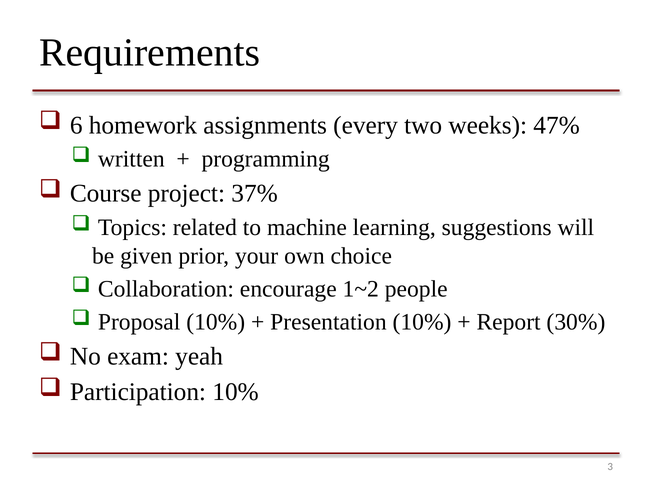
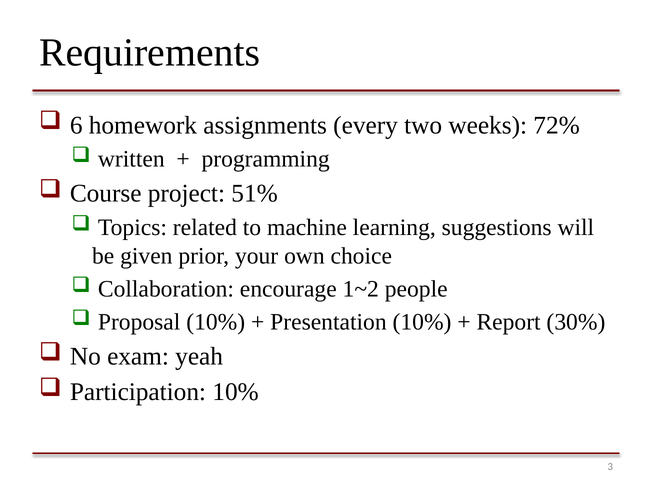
47%: 47% -> 72% (557, 125)
37%: 37% -> 51% (255, 194)
